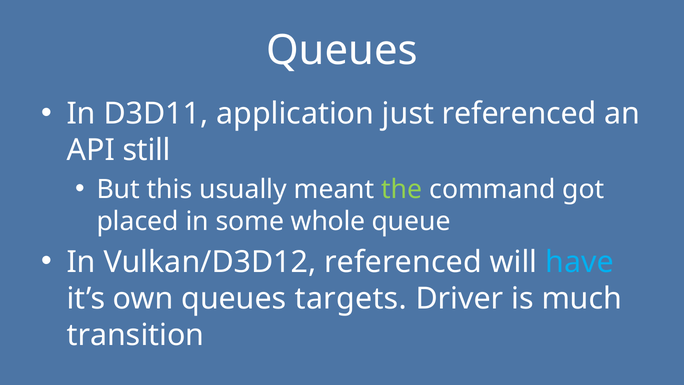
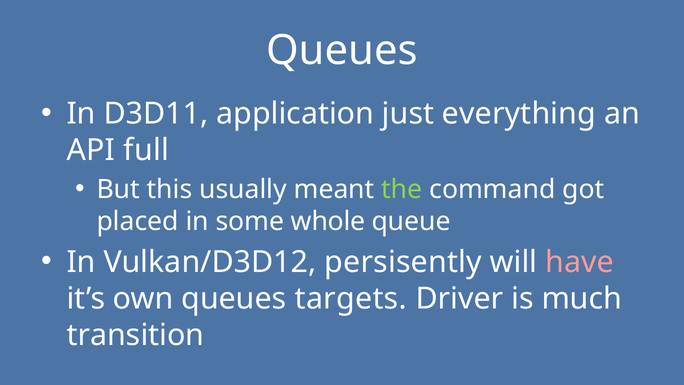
just referenced: referenced -> everything (519, 114)
still: still -> full (146, 150)
Vulkan/D3D12 referenced: referenced -> persisently (403, 262)
have colour: light blue -> pink (579, 262)
